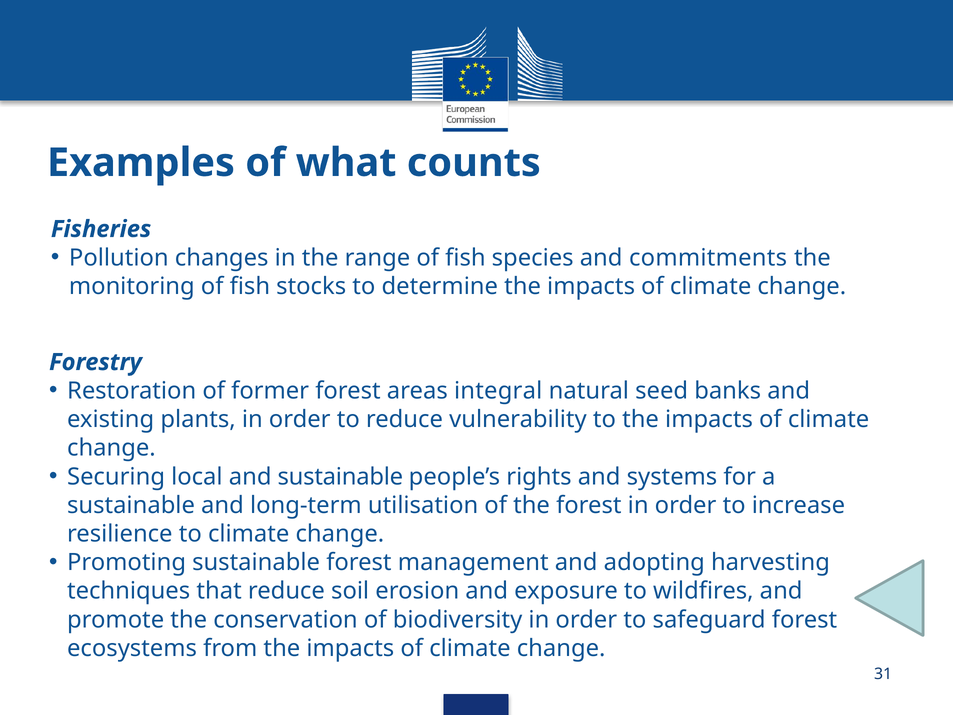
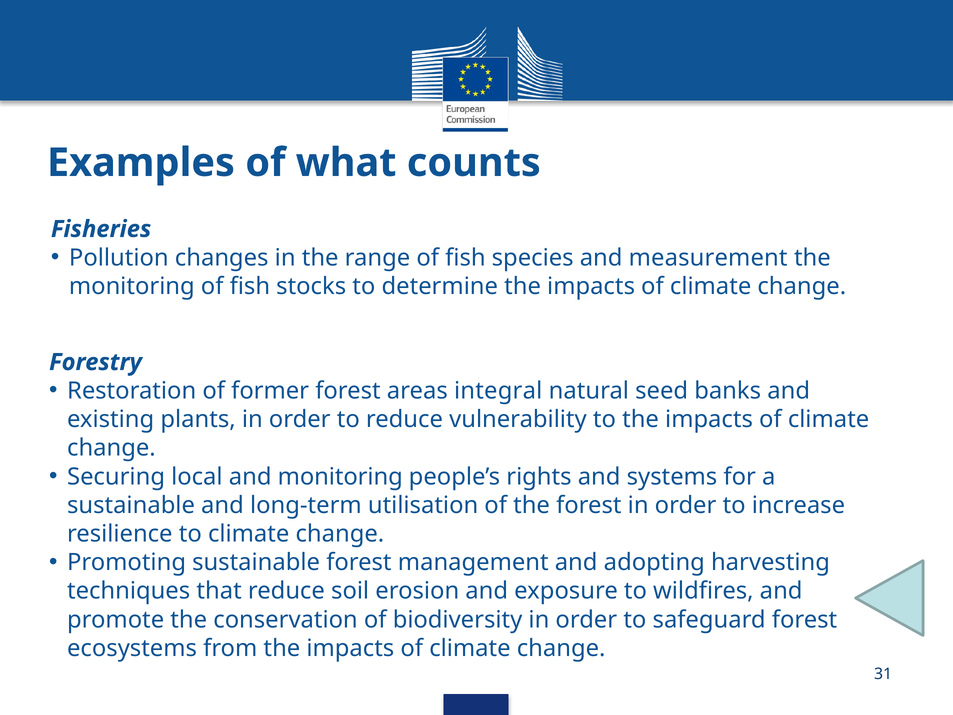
commitments: commitments -> measurement (708, 258)
and sustainable: sustainable -> monitoring (340, 476)
